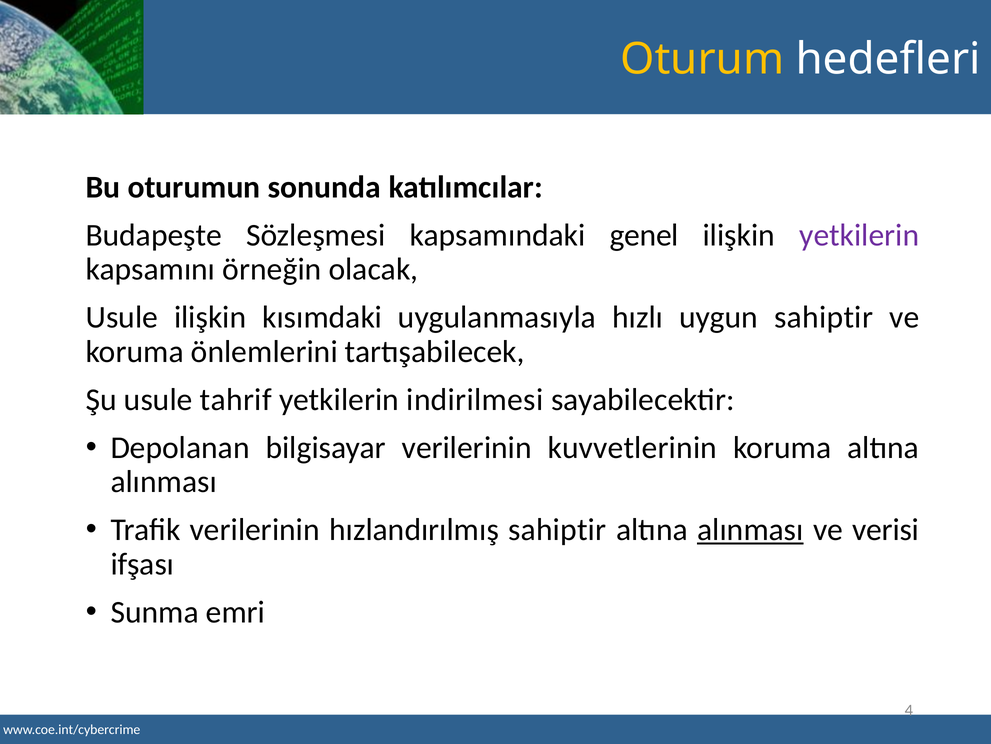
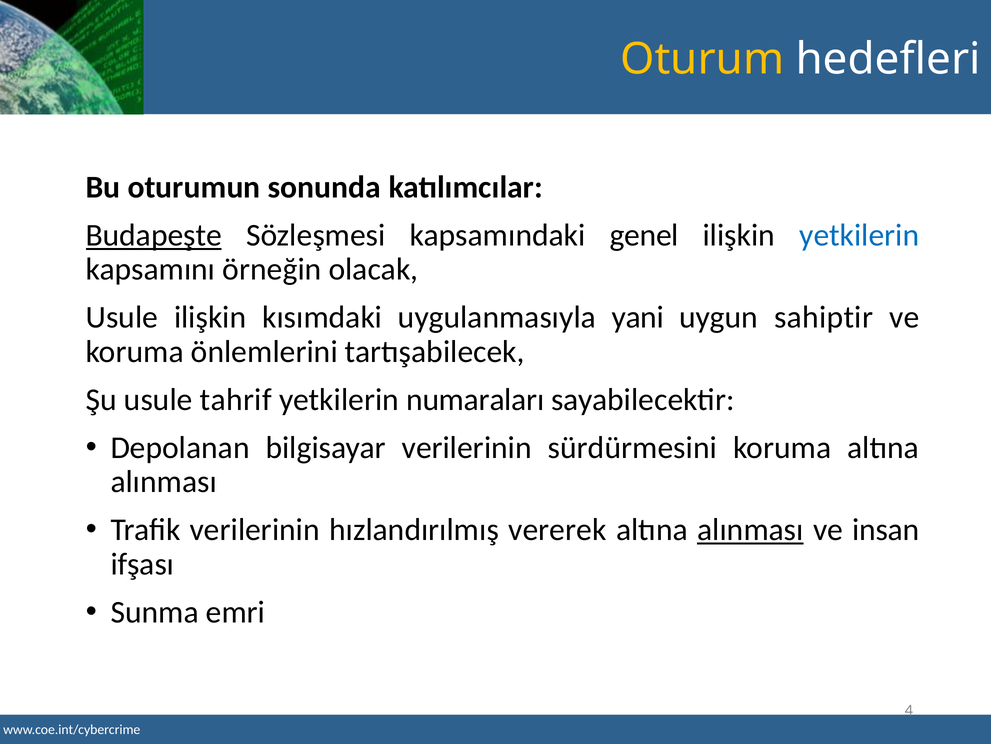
Budapeşte underline: none -> present (154, 235)
yetkilerin colour: purple -> blue (859, 235)
hızlı: hızlı -> yani (638, 317)
indirilmesi: indirilmesi -> numaraları (475, 399)
kuvvetlerinin: kuvvetlerinin -> sürdürmesini (632, 447)
hızlandırılmış sahiptir: sahiptir -> vererek (557, 529)
verisi: verisi -> insan (886, 529)
